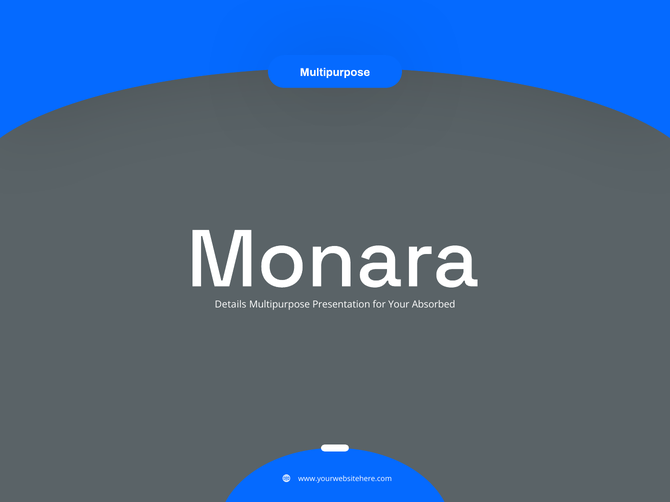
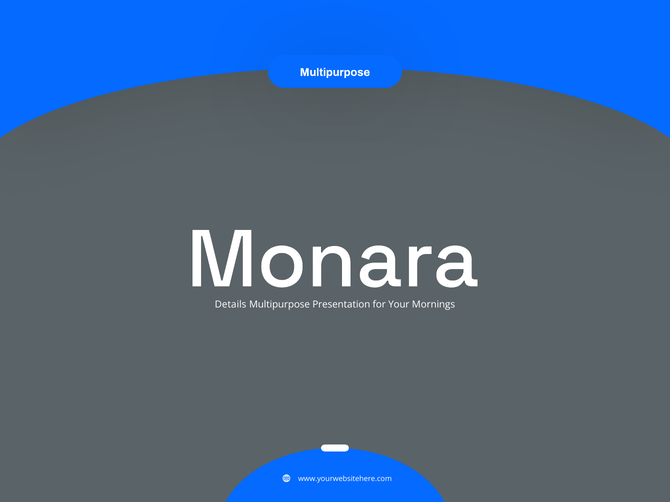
Absorbed: Absorbed -> Mornings (434, 305)
